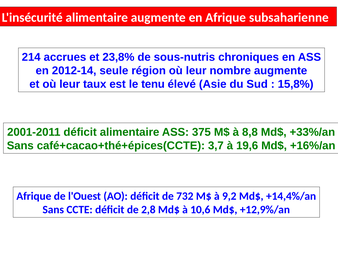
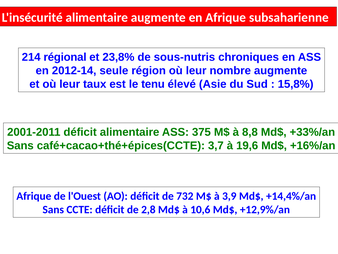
accrues: accrues -> régional (65, 57)
9,2: 9,2 -> 3,9 (229, 196)
